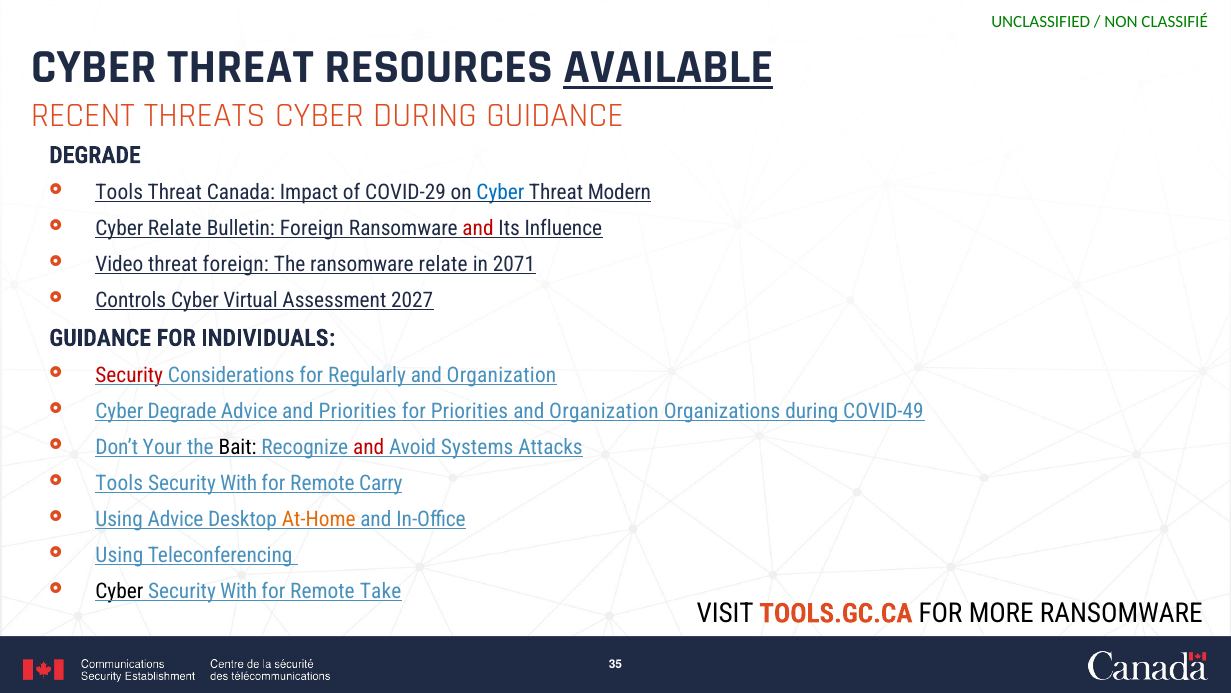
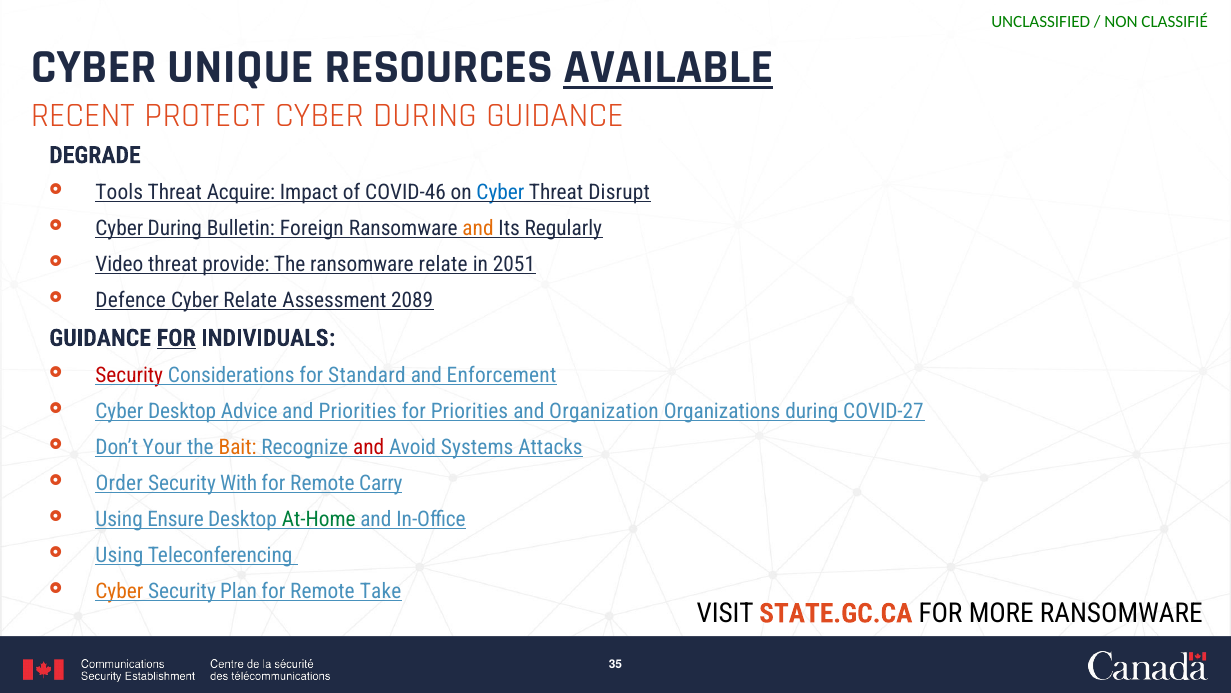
THREAT: THREAT -> UNIQUE (240, 67)
THREATS: THREATS -> PROTECT (205, 115)
Canada: Canada -> Acquire (241, 192)
COVID-29: COVID-29 -> COVID-46 (406, 192)
Modern: Modern -> Disrupt (619, 192)
Relate: Relate -> During (175, 228)
and colour: red -> orange (478, 228)
Influence: Influence -> Regularly (563, 228)
threat foreign: foreign -> provide (236, 264)
2071: 2071 -> 2051 (514, 264)
Controls: Controls -> Defence (131, 300)
Cyber Virtual: Virtual -> Relate (250, 300)
2027: 2027 -> 2089 (412, 300)
FOR underline: none -> present (176, 338)
Regularly: Regularly -> Standard (367, 375)
Organization: Organization -> Enforcement (502, 375)
Cyber Degrade: Degrade -> Desktop (182, 411)
COVID-49: COVID-49 -> COVID-27 (883, 411)
Bait colour: black -> orange (238, 447)
Tools: Tools -> Order (119, 483)
Using Advice: Advice -> Ensure (176, 519)
At-Home colour: orange -> green (319, 519)
Cyber colour: black -> orange (119, 591)
With: With -> Plan (239, 591)
TOOLS.GC.CA: TOOLS.GC.CA -> STATE.GC.CA (836, 613)
